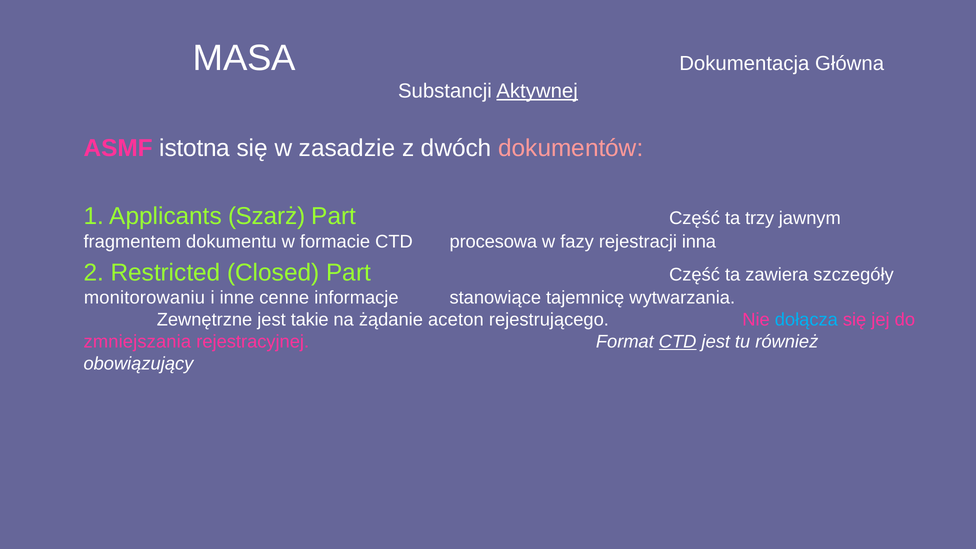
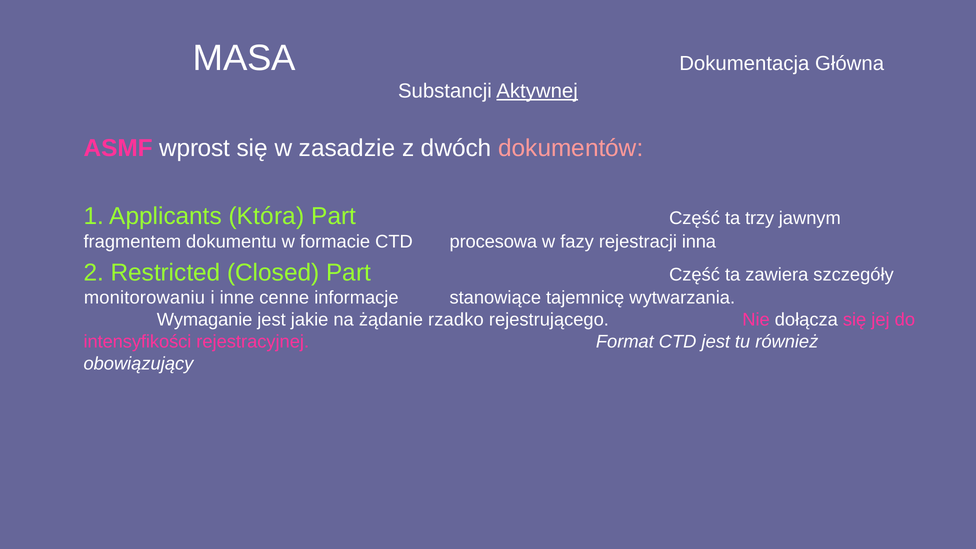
istotna: istotna -> wprost (195, 148)
Szarż: Szarż -> Która (266, 216)
Zewnętrzne: Zewnętrzne -> Wymaganie (205, 320)
takie: takie -> jakie (310, 320)
aceton: aceton -> rzadko (456, 320)
dołącza colour: light blue -> white (806, 320)
zmniejszania: zmniejszania -> intensyfikości (137, 342)
CTD underline: present -> none (678, 342)
